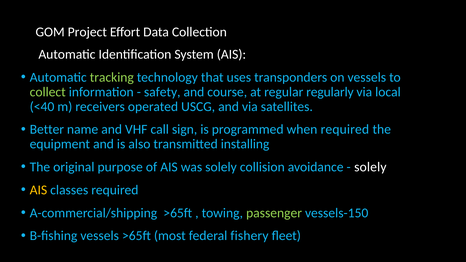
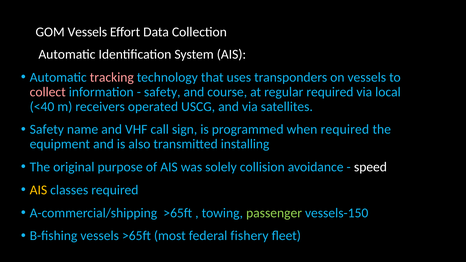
GOM Project: Project -> Vessels (87, 32)
tracking colour: light green -> pink (112, 77)
collect colour: light green -> pink (48, 92)
regular regularly: regularly -> required (330, 92)
Better: Better -> Safety (47, 130)
solely: solely -> speed (370, 167)
